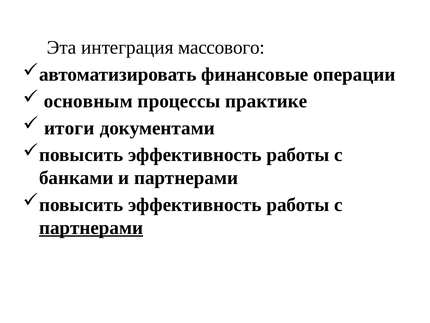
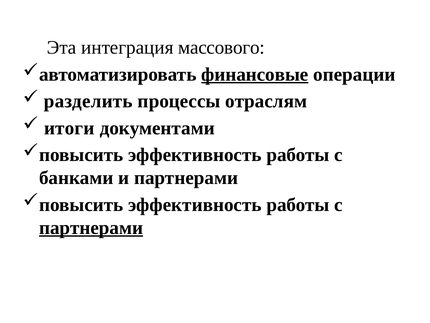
финансовые underline: none -> present (255, 74)
основным: основным -> разделить (88, 101)
практике: практике -> отраслям (266, 101)
